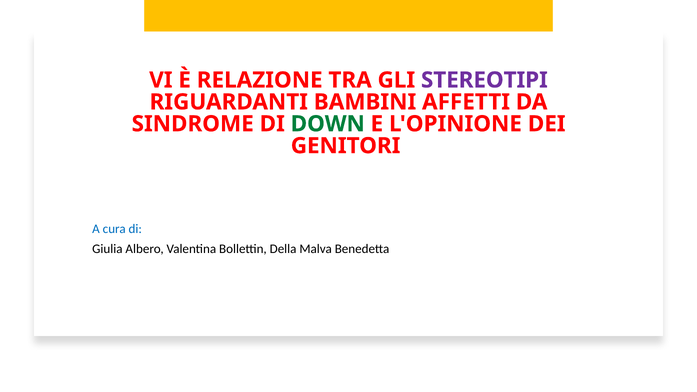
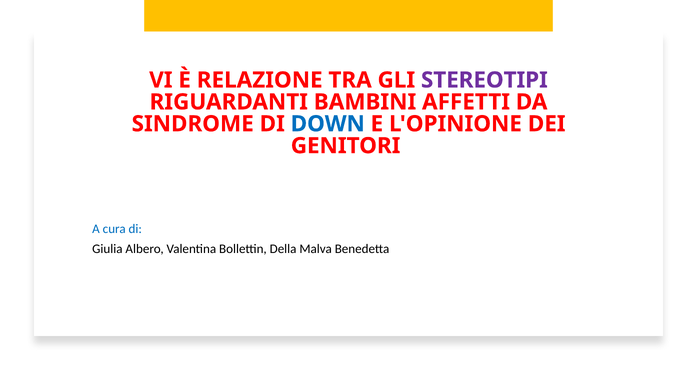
DOWN colour: green -> blue (328, 124)
